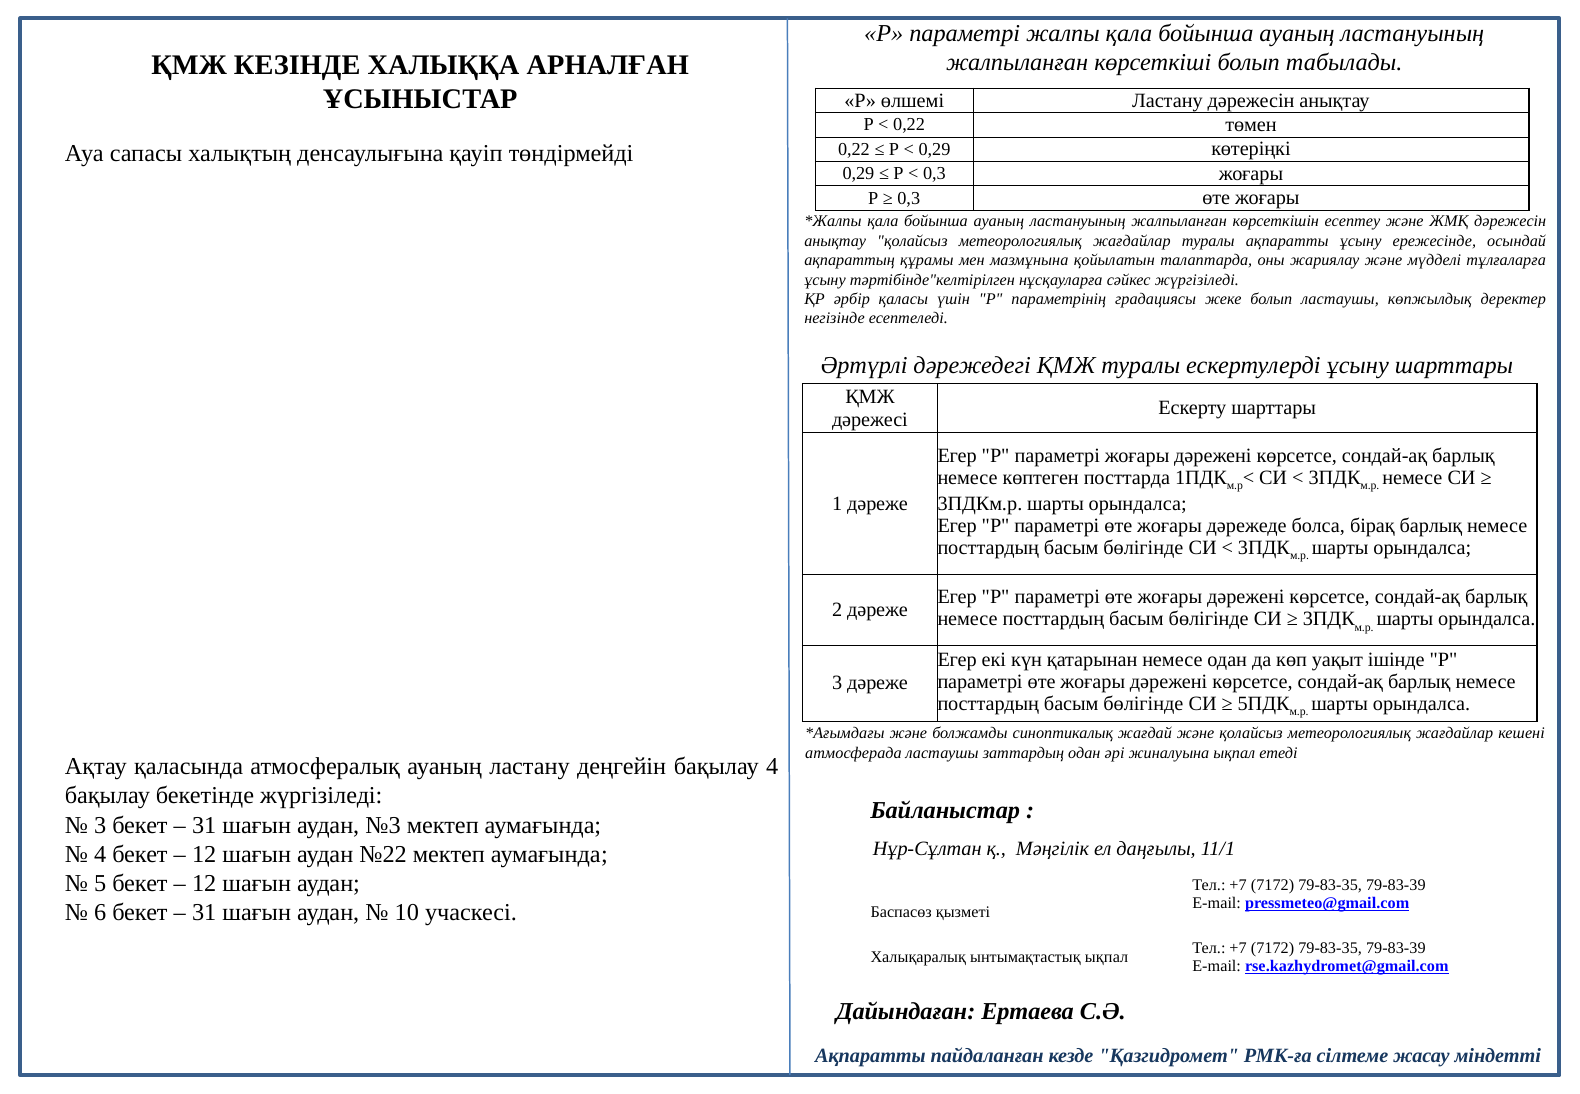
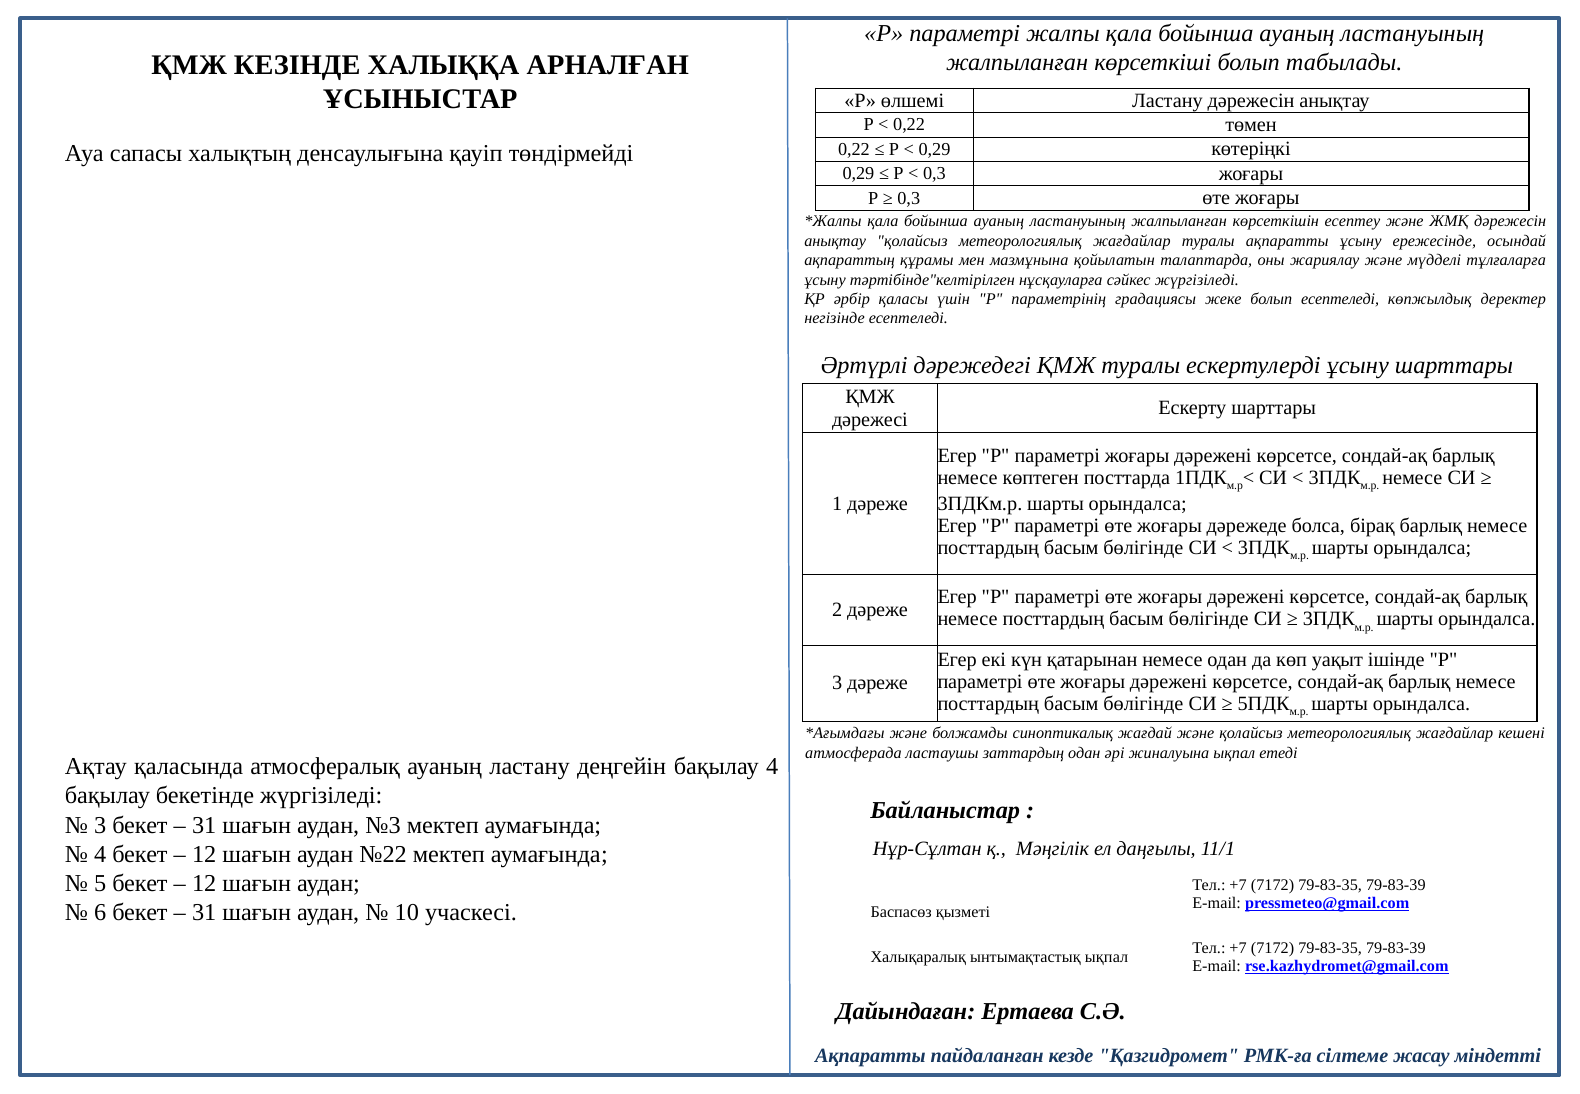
болып ластаушы: ластаушы -> есептеледі (1340, 299)
